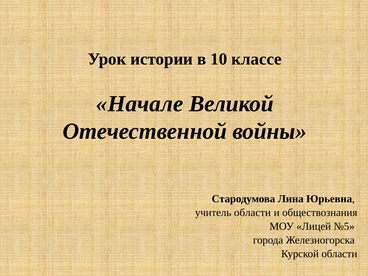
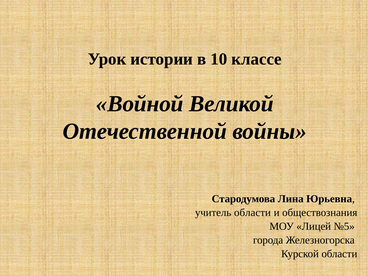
Начале: Начале -> Войной (140, 104)
